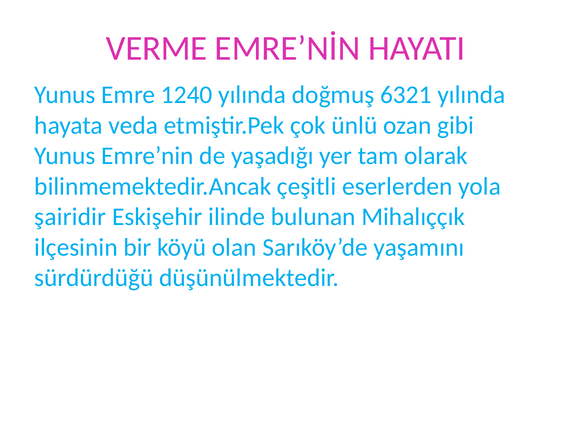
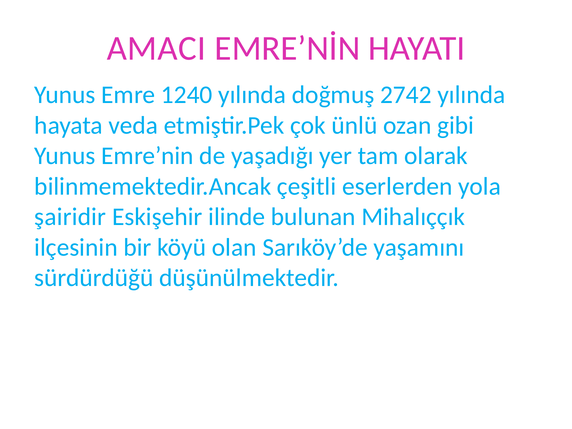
VERME: VERME -> AMACI (156, 48)
6321: 6321 -> 2742 (406, 95)
